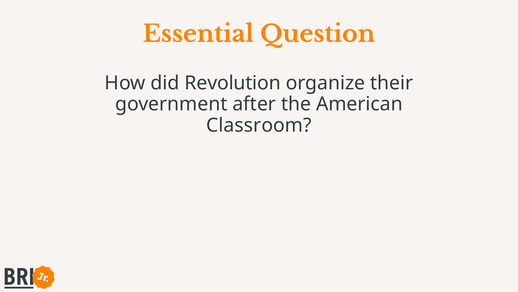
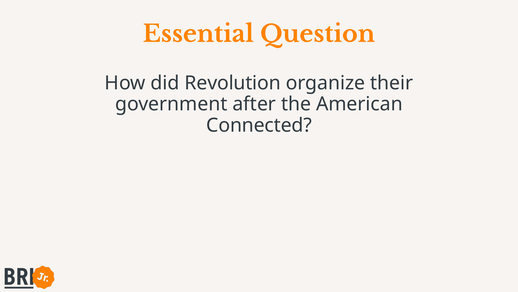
Classroom: Classroom -> Connected (259, 125)
